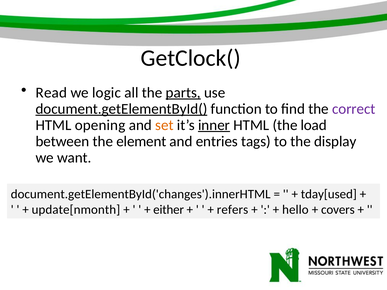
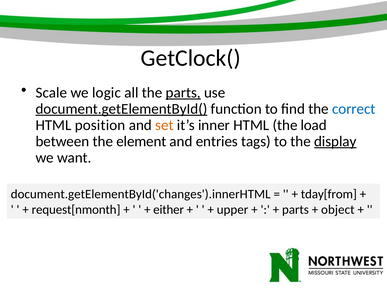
Read: Read -> Scale (51, 93)
correct colour: purple -> blue (354, 109)
opening: opening -> position (100, 125)
inner underline: present -> none (214, 125)
display underline: none -> present (335, 141)
tday[used: tday[used -> tday[from (329, 194)
update[nmonth: update[nmonth -> request[nmonth (76, 210)
refers: refers -> upper (233, 210)
hello: hello -> parts (295, 210)
covers: covers -> object (338, 210)
